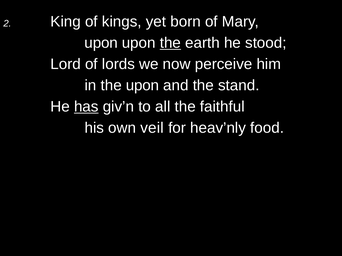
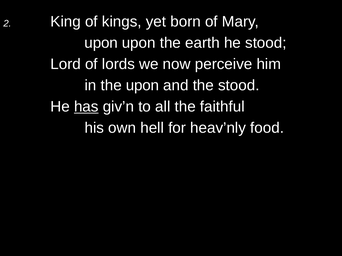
the underline: present -> none (170, 43)
the stand: stand -> stood (239, 85)
veil: veil -> hell (152, 128)
